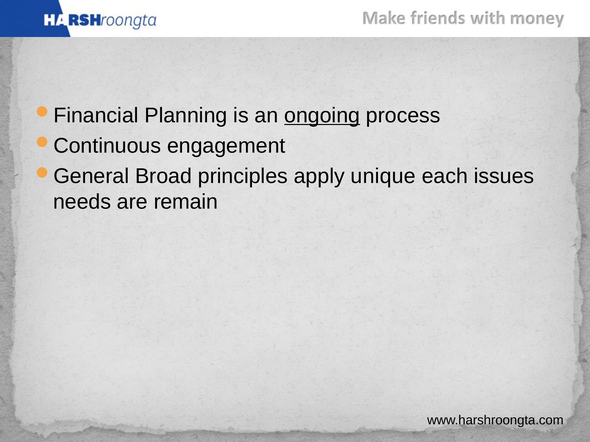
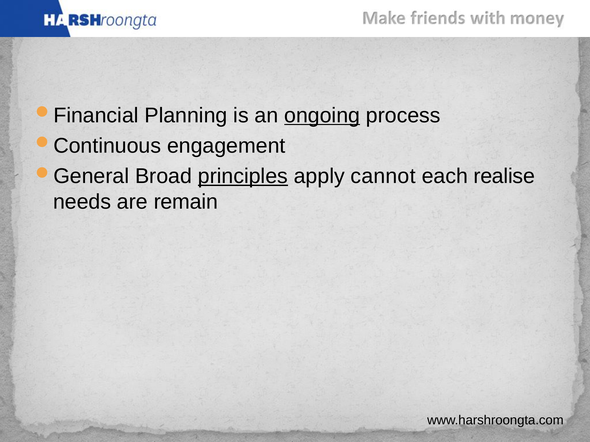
principles underline: none -> present (243, 176)
unique: unique -> cannot (383, 176)
issues: issues -> realise (504, 176)
